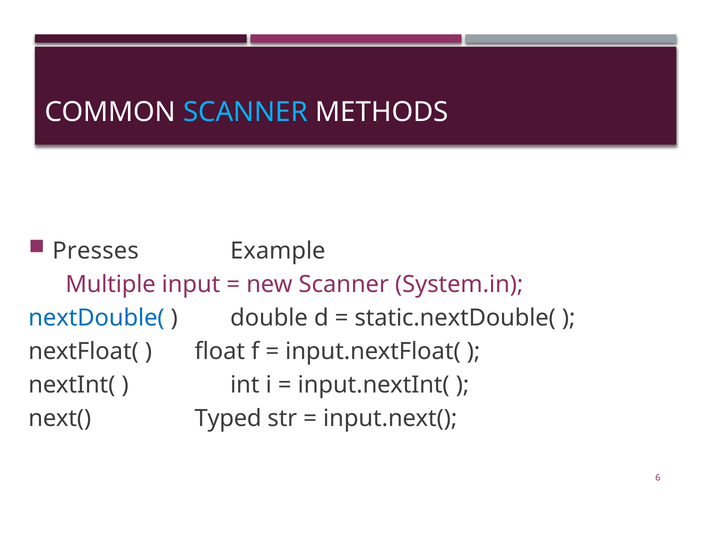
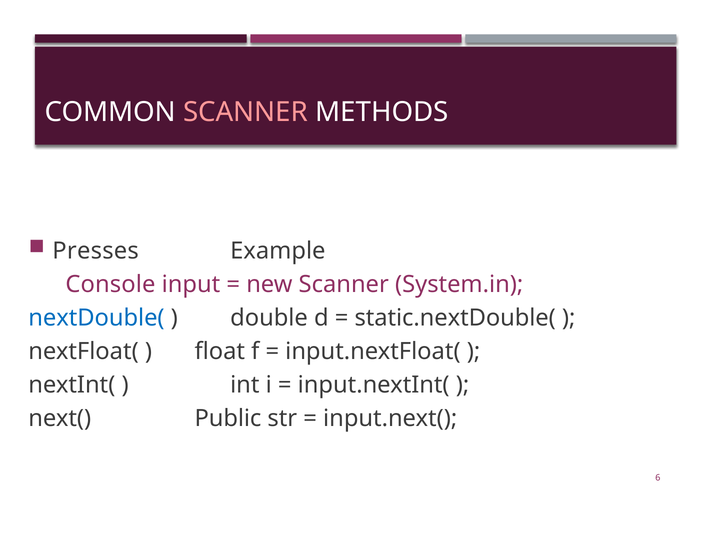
SCANNER colour: light blue -> pink (246, 112)
Multiple: Multiple -> Console (110, 284)
Typed: Typed -> Public (228, 418)
